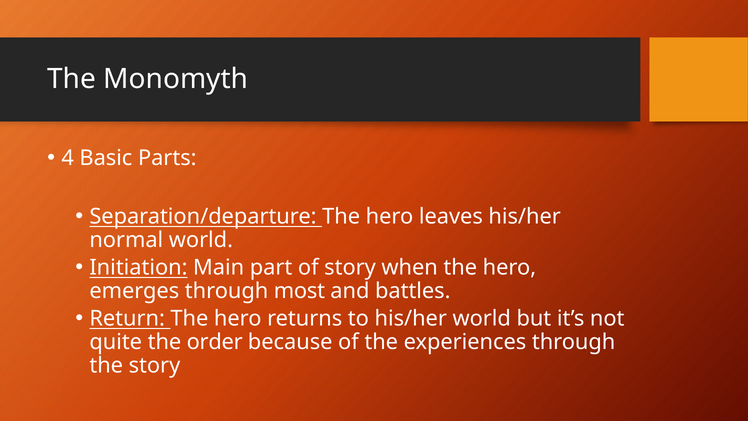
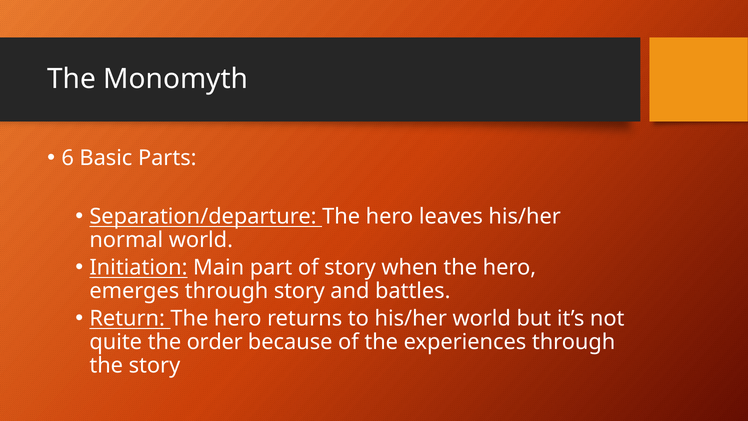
4: 4 -> 6 (68, 158)
through most: most -> story (299, 291)
